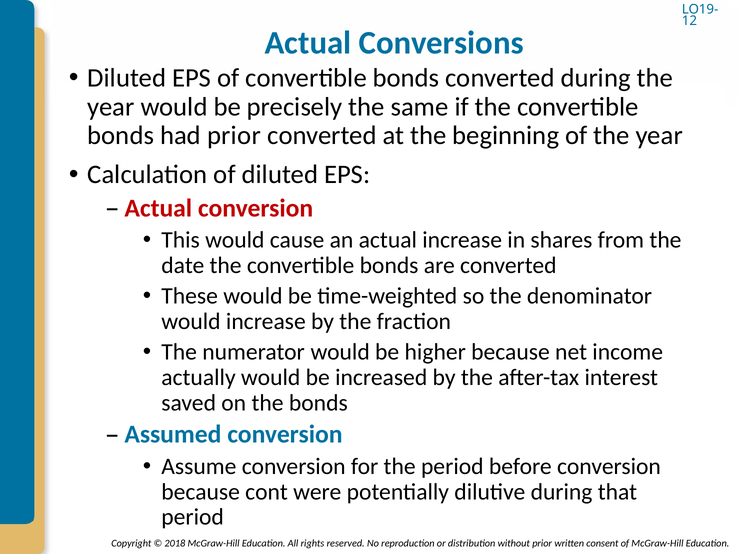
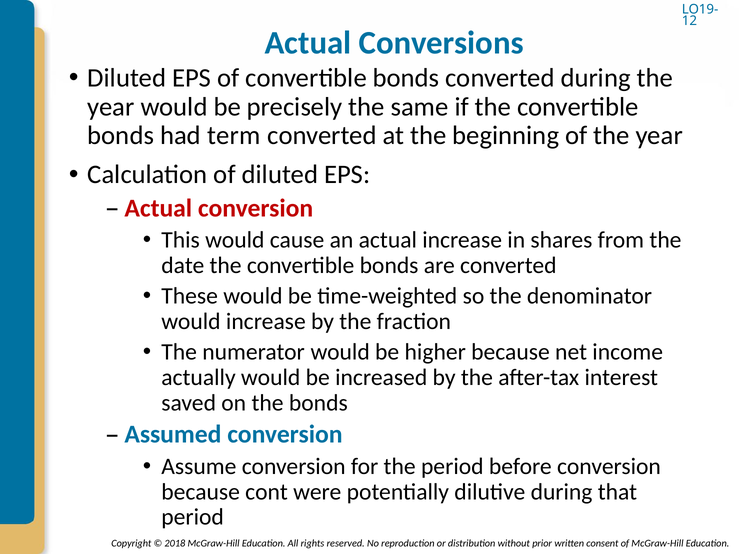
had prior: prior -> term (234, 136)
